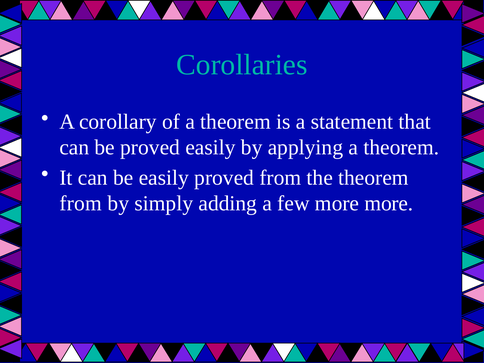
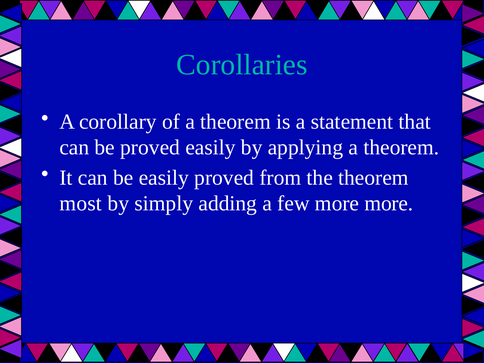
from: from -> most (81, 203)
